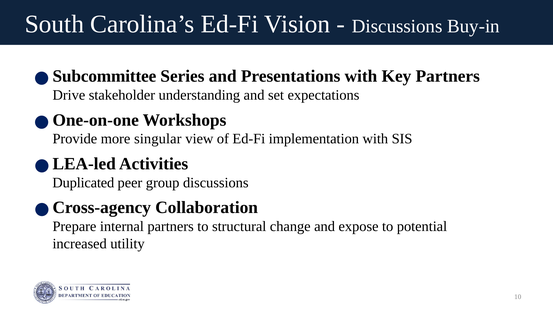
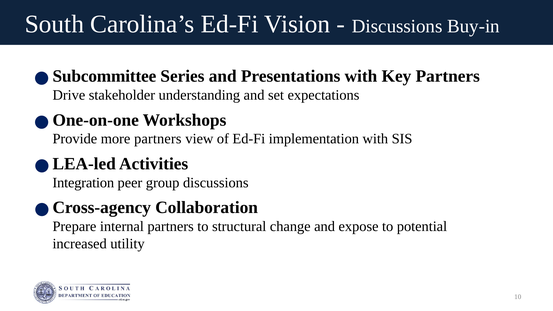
more singular: singular -> partners (158, 139)
Duplicated: Duplicated -> Integration (83, 183)
